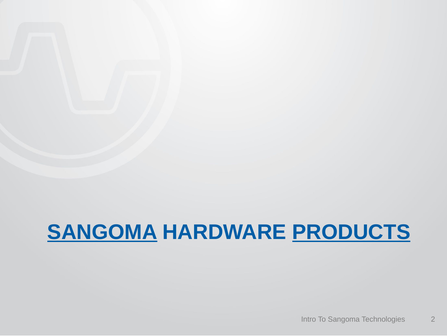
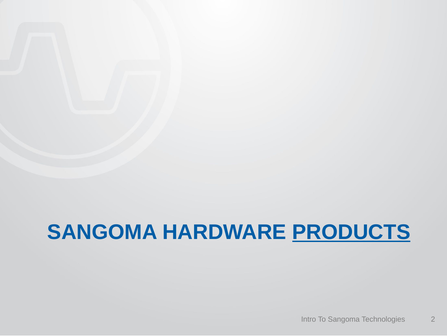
SANGOMA underline: present -> none (102, 232)
